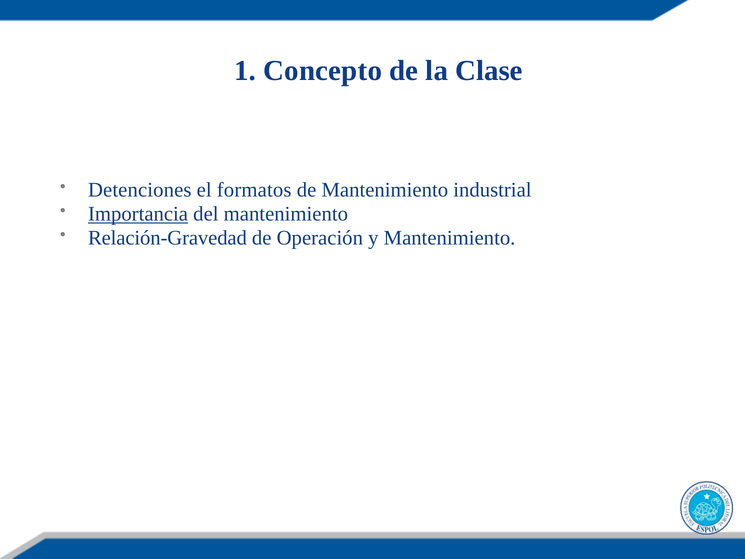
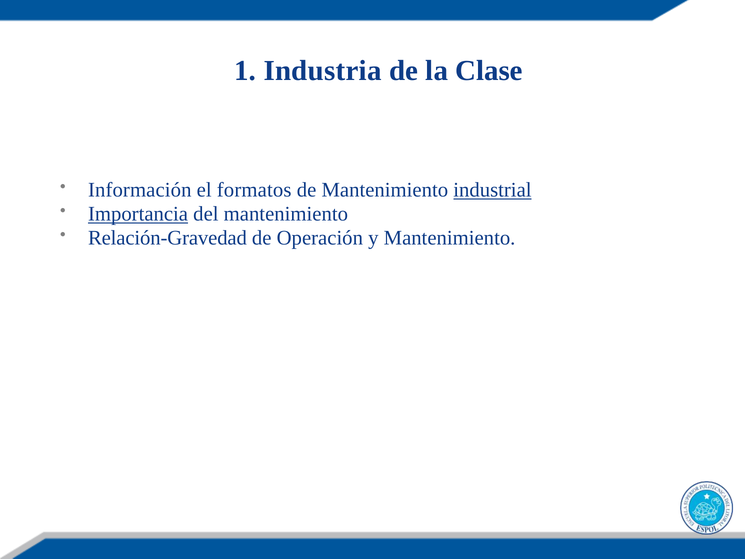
Concepto: Concepto -> Industria (323, 70)
Detenciones: Detenciones -> Información (140, 190)
industrial underline: none -> present (492, 190)
